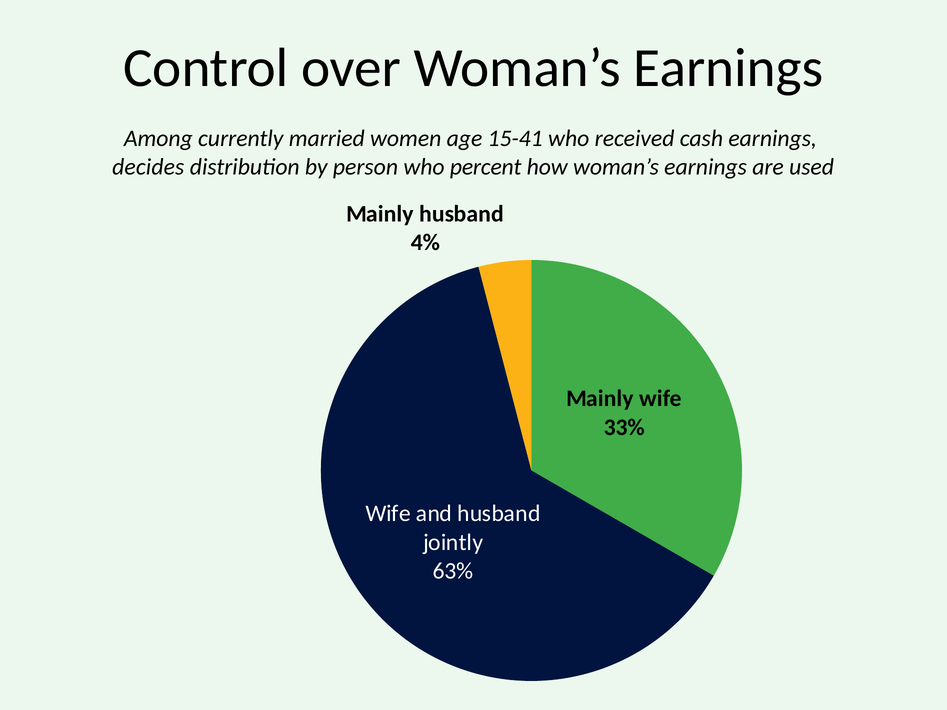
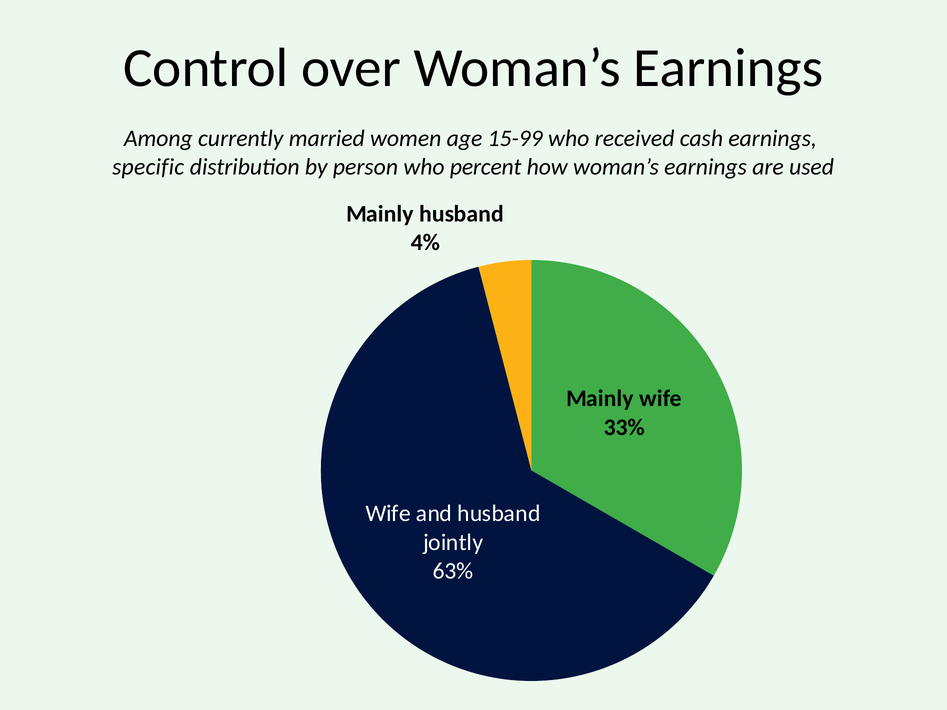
15-41: 15-41 -> 15-99 (515, 139)
decides: decides -> specific (148, 167)
